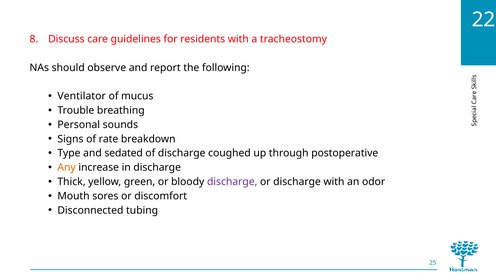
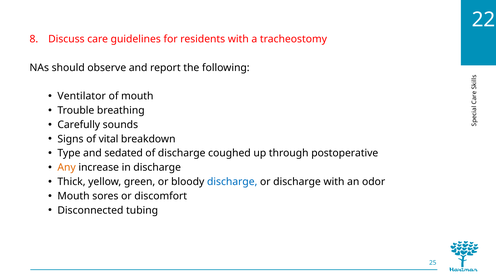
of mucus: mucus -> mouth (137, 96)
Personal: Personal -> Carefully (79, 125)
rate: rate -> vital (109, 139)
discharge colour: purple -> blue (232, 182)
